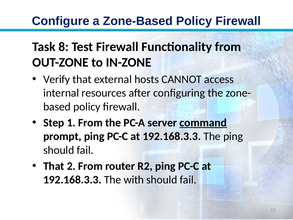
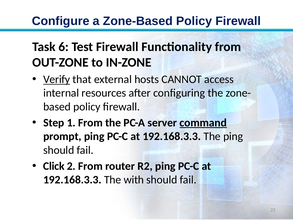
8: 8 -> 6 (64, 47)
Verify underline: none -> present (57, 79)
That: That -> Click (54, 166)
